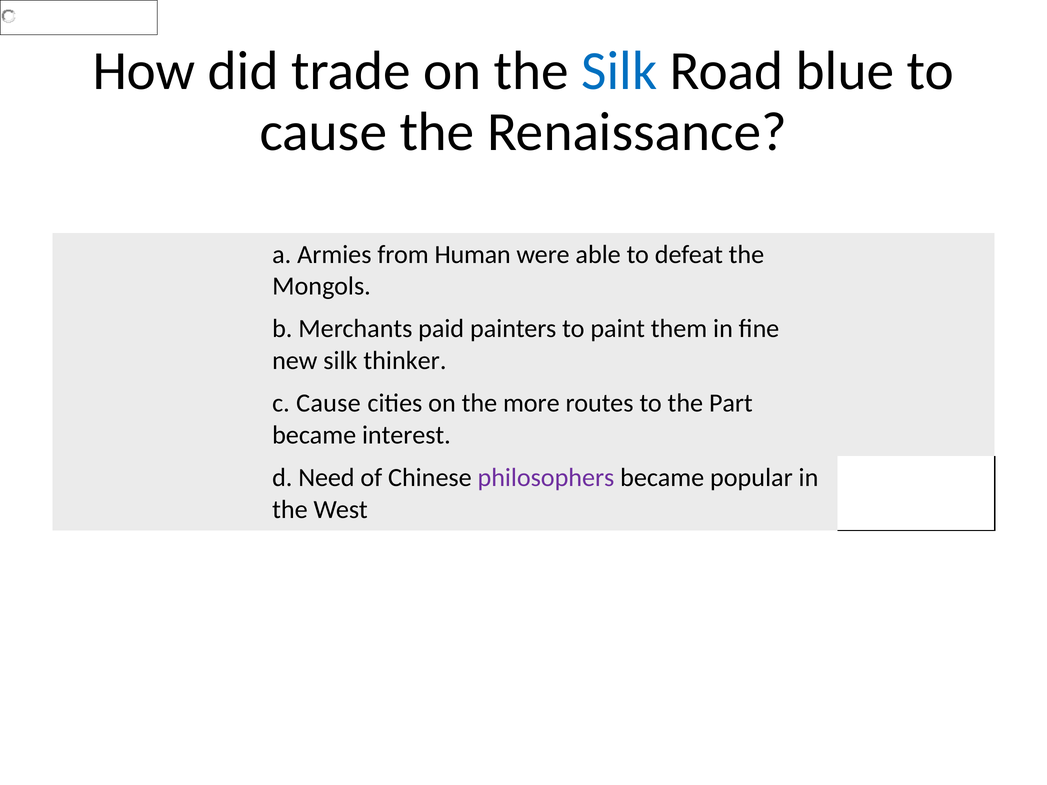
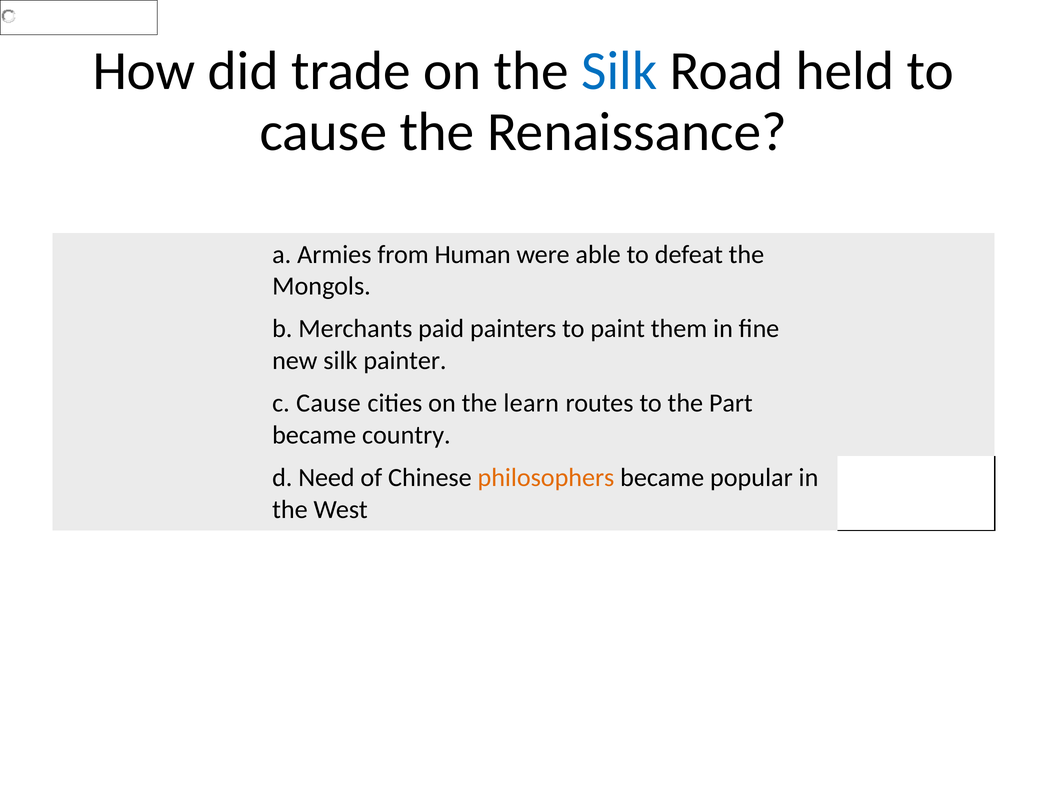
blue: blue -> held (845, 71)
thinker: thinker -> painter (405, 361)
more: more -> learn (531, 403)
interest: interest -> country (406, 435)
philosophers colour: purple -> orange (546, 478)
